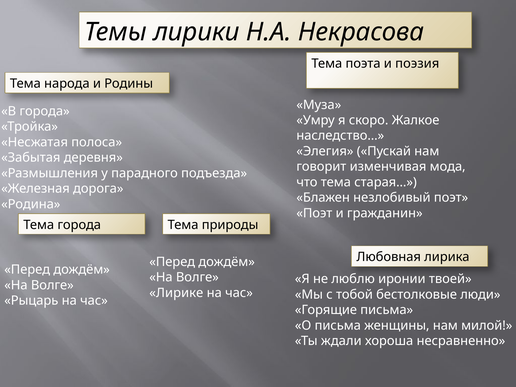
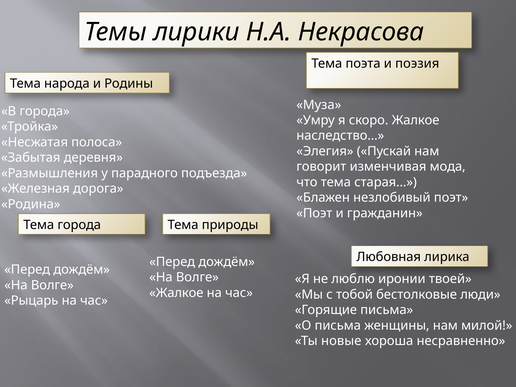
Лирике: Лирике -> Жалкое (176, 293)
ждали: ждали -> новые (341, 341)
